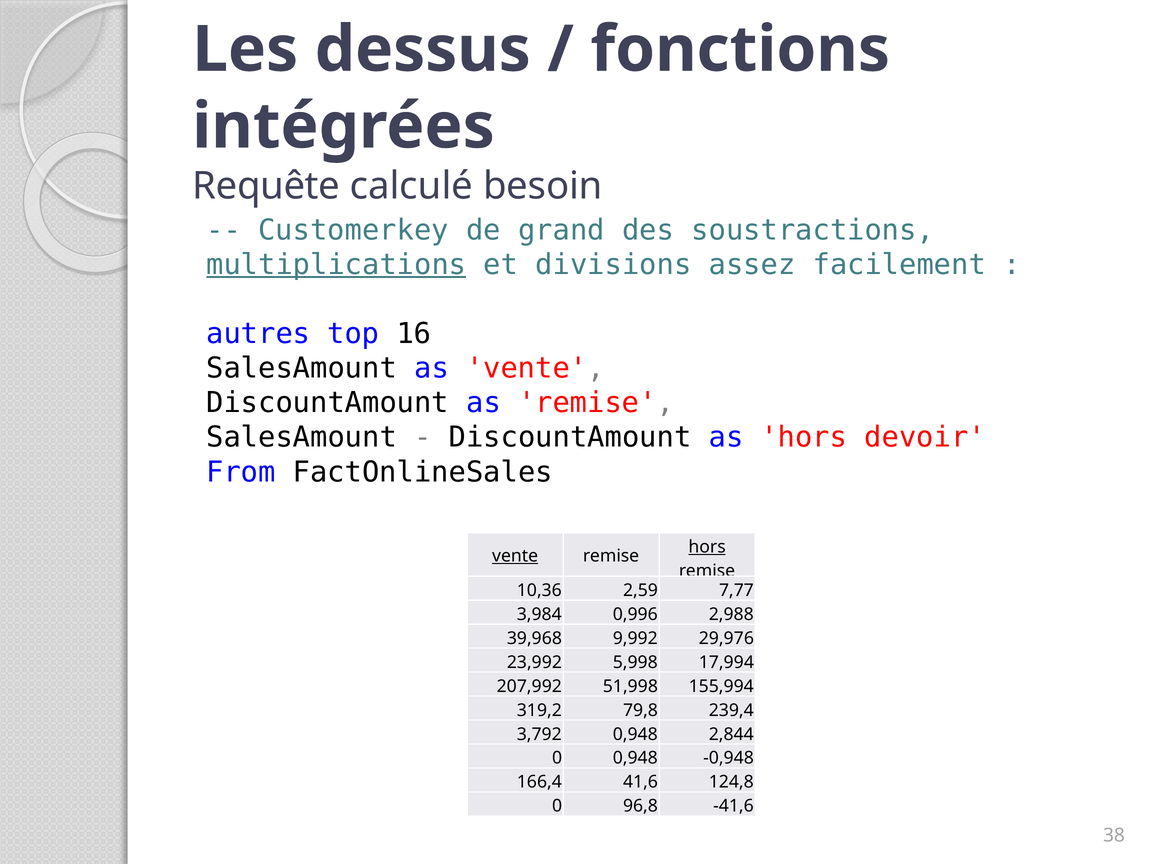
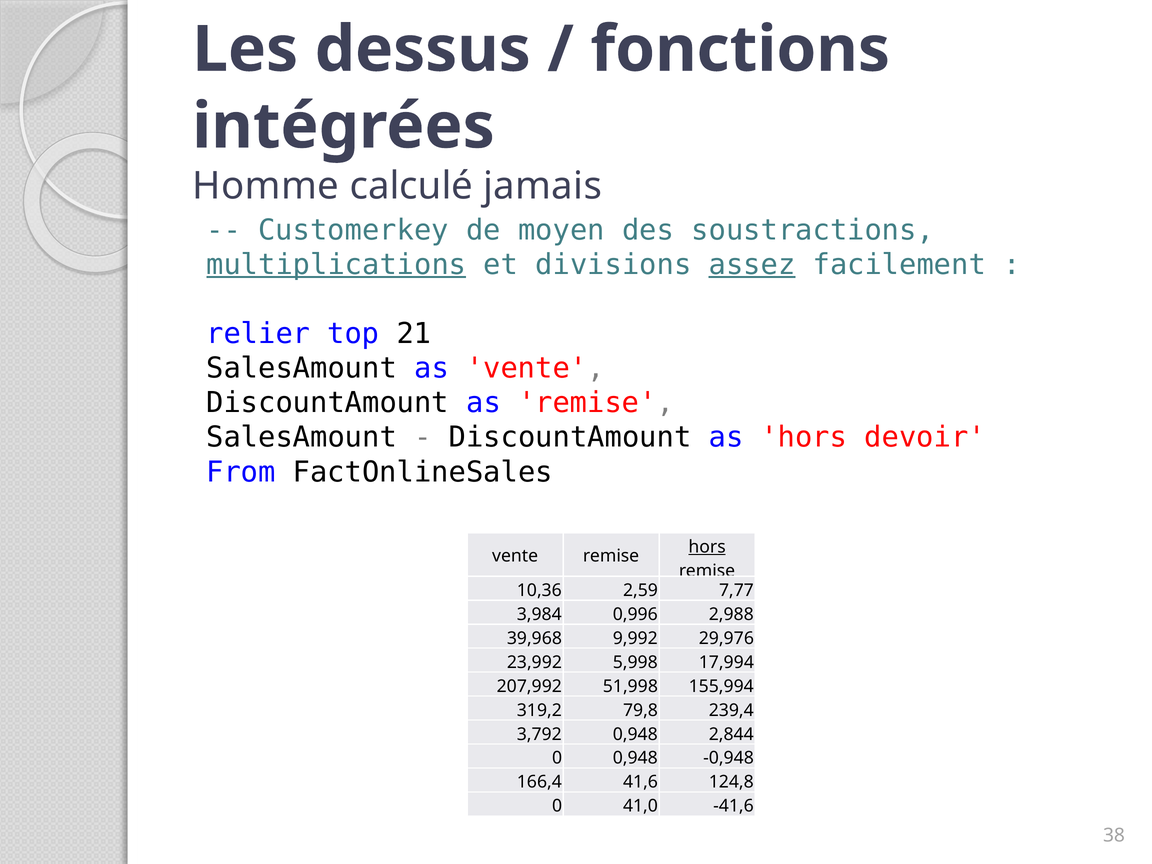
Requête: Requête -> Homme (266, 186)
besoin: besoin -> jamais (543, 186)
grand: grand -> moyen (561, 230)
assez underline: none -> present (752, 265)
autres: autres -> relier (258, 334)
16: 16 -> 21 (414, 334)
vente underline: present -> none (515, 556)
96,8: 96,8 -> 41,0 (640, 806)
